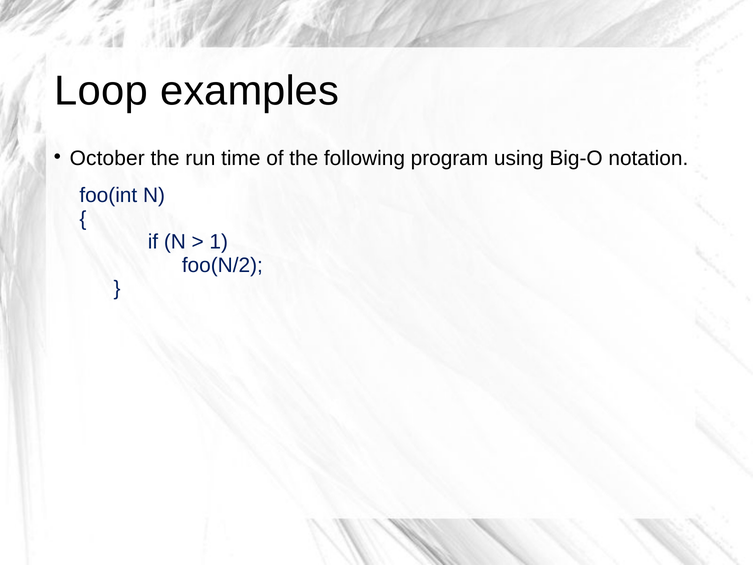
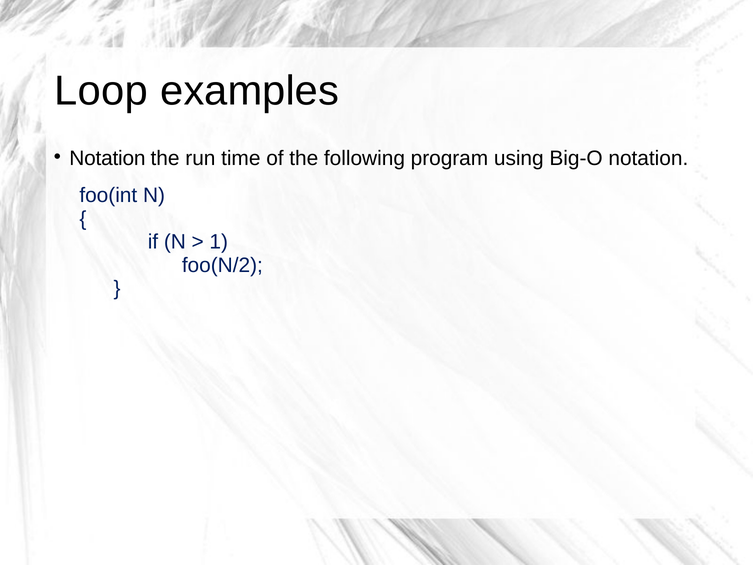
October: October -> Notation (107, 158)
